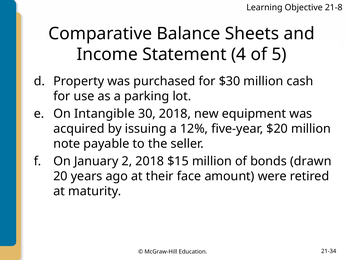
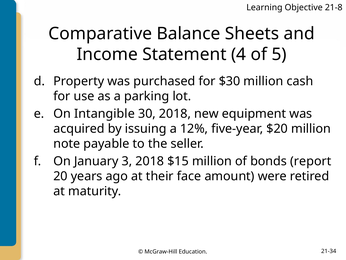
2: 2 -> 3 (127, 161)
drawn: drawn -> report (311, 161)
